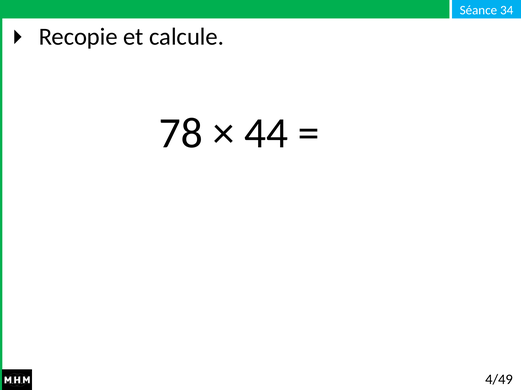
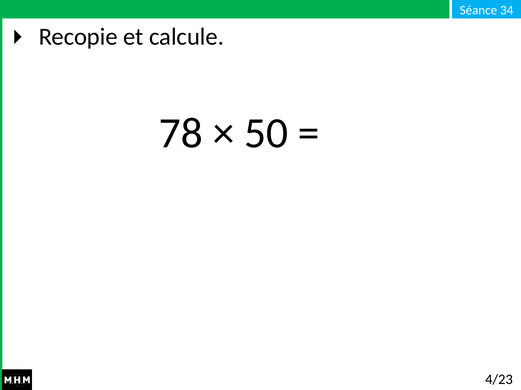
44: 44 -> 50 (266, 133)
4/49: 4/49 -> 4/23 (499, 380)
